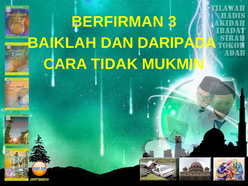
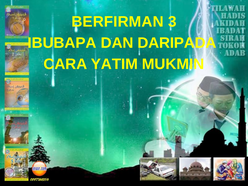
BAIKLAH: BAIKLAH -> IBUBAPA (62, 43)
TIDAK: TIDAK -> YATIM (114, 64)
